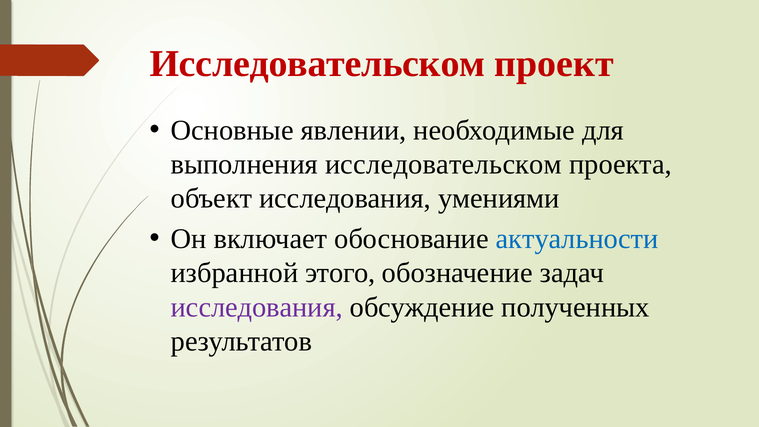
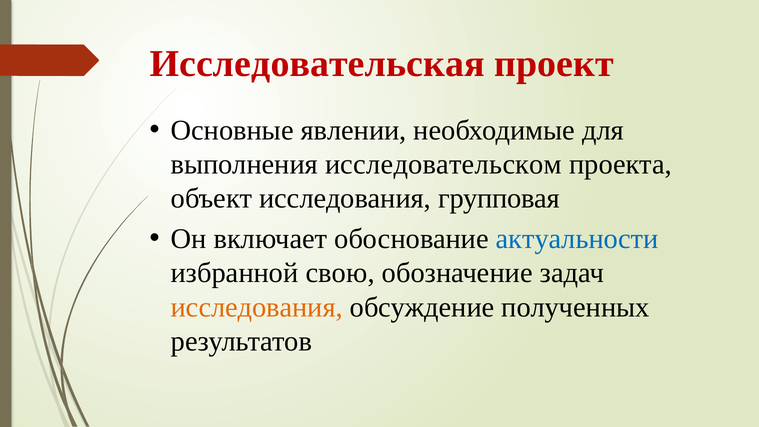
Исследовательском: Исследовательском -> Исследовательская (317, 64)
умениями: умениями -> групповая (499, 198)
этого: этого -> свою (340, 273)
исследования colour: purple -> orange (257, 307)
